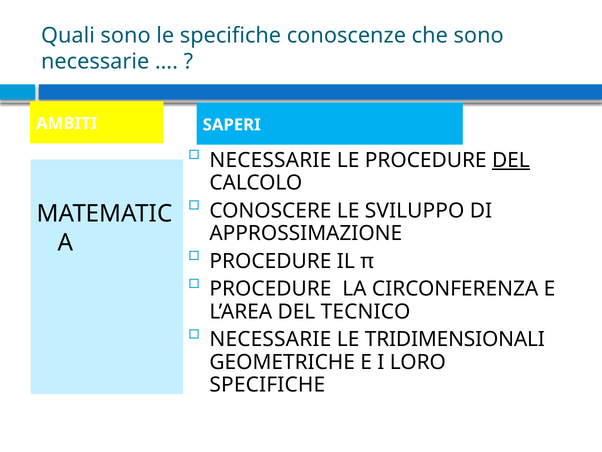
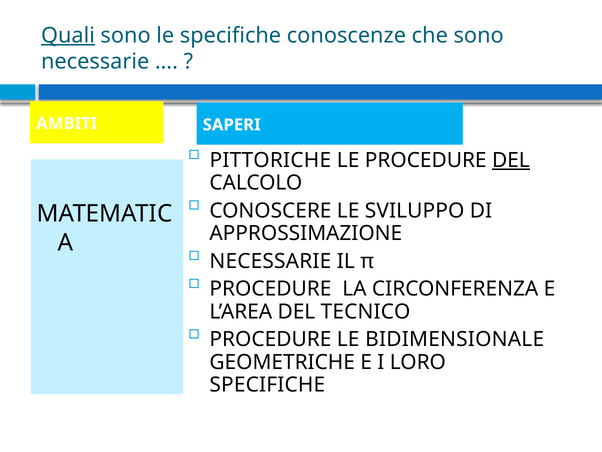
Quali underline: none -> present (68, 35)
NECESSARIE: NECESSARIE -> PITTORICHE (270, 160)
PROCEDURE: PROCEDURE -> NECESSARIE (270, 261)
NECESSARIE: NECESSARIE -> PROCEDURE (270, 339)
TRIDIMENSIONALI: TRIDIMENSIONALI -> BIDIMENSIONALE (455, 339)
